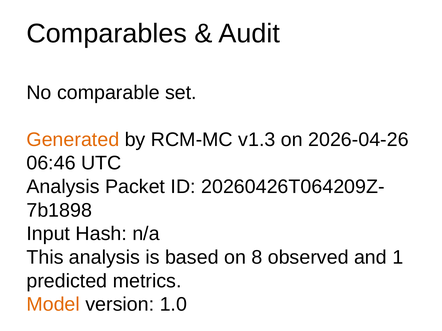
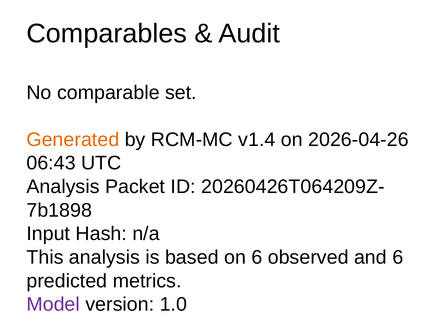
v1.3: v1.3 -> v1.4 (257, 140)
06:46: 06:46 -> 06:43 (51, 163)
on 8: 8 -> 6 (257, 258)
and 1: 1 -> 6 (398, 258)
Model colour: orange -> purple (53, 305)
